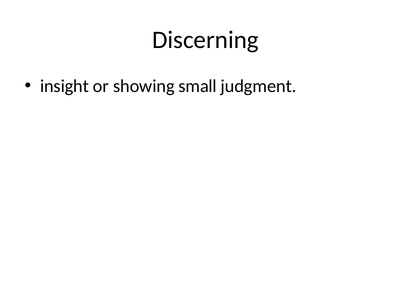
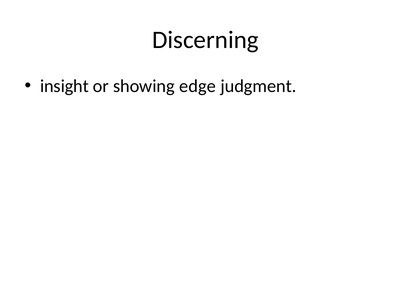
small: small -> edge (198, 86)
